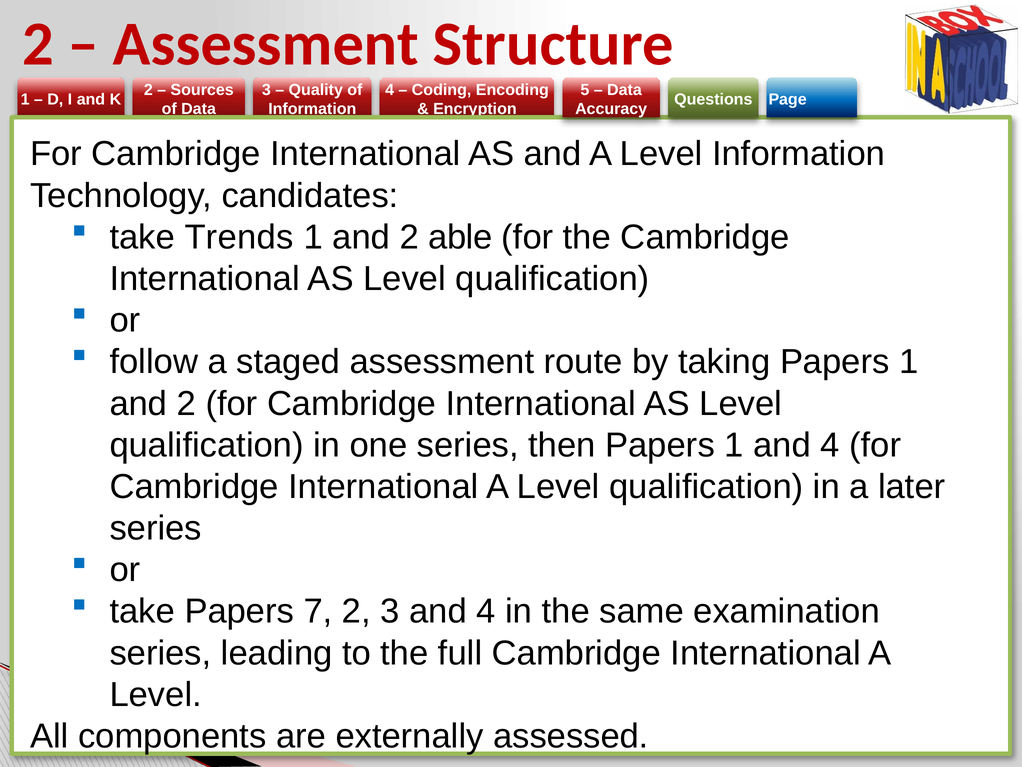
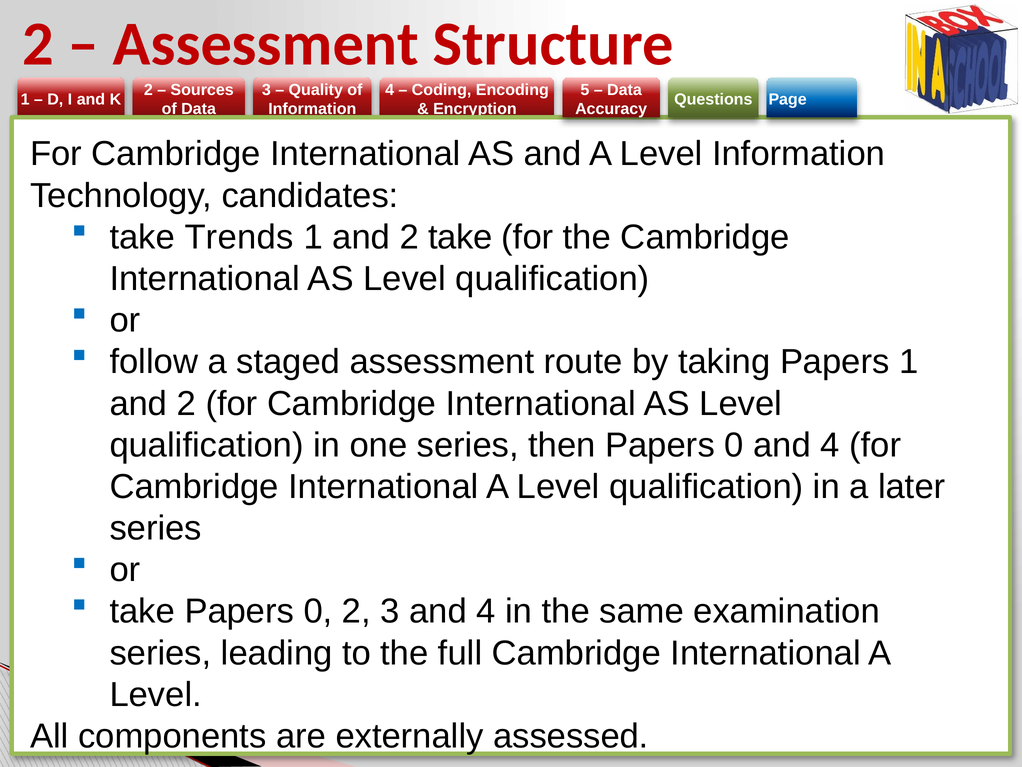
2 able: able -> take (460, 237)
then Papers 1: 1 -> 0 (734, 445)
take Papers 7: 7 -> 0 (318, 611)
